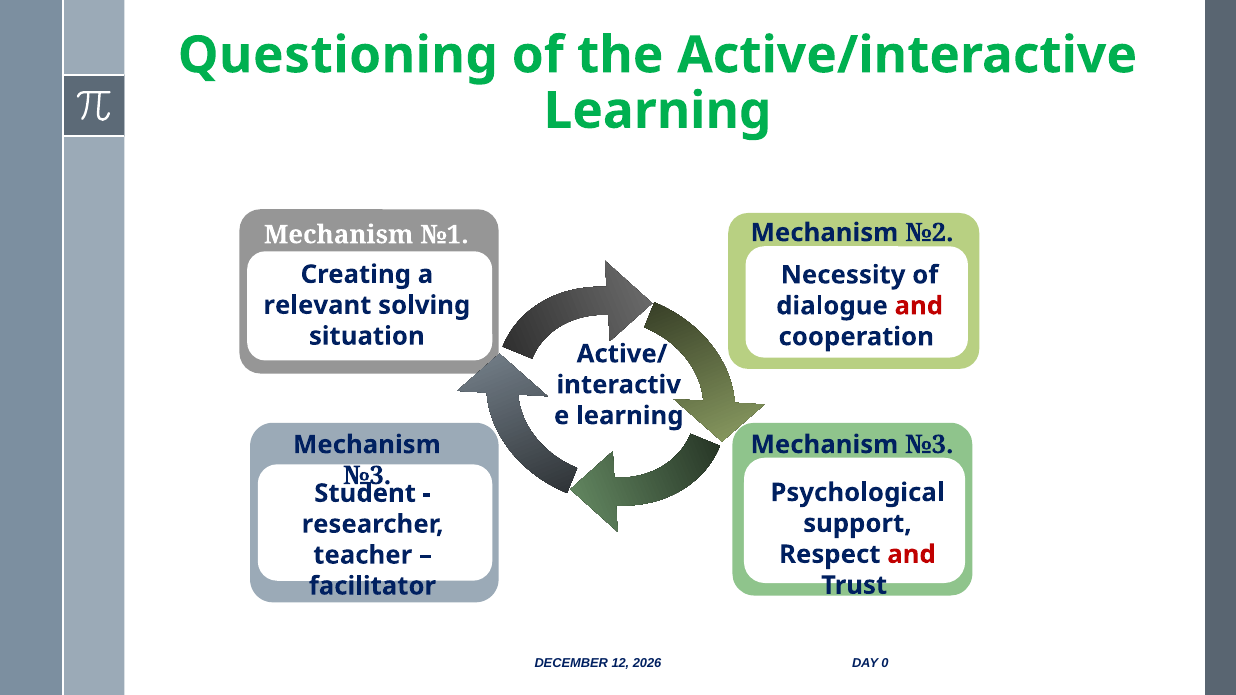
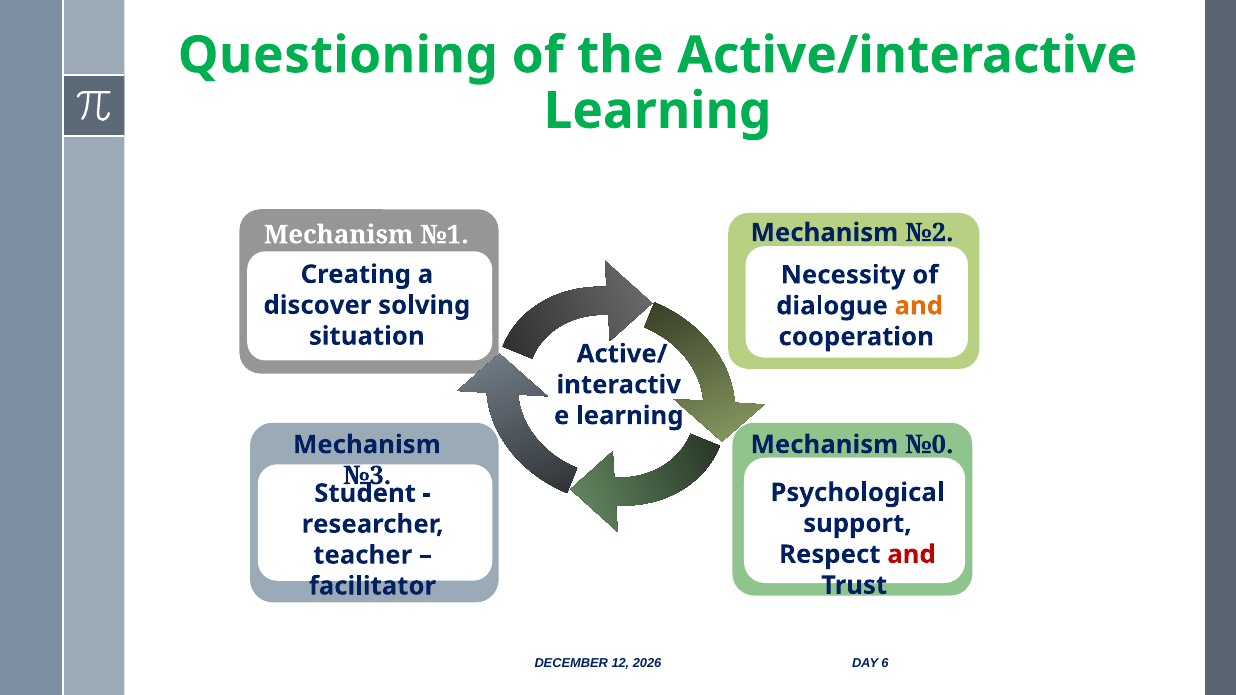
relevant: relevant -> discover (317, 305)
and colour: red -> orange (919, 306)
№3: №3 -> №0 (926, 445)
0: 0 -> 6 (885, 664)
